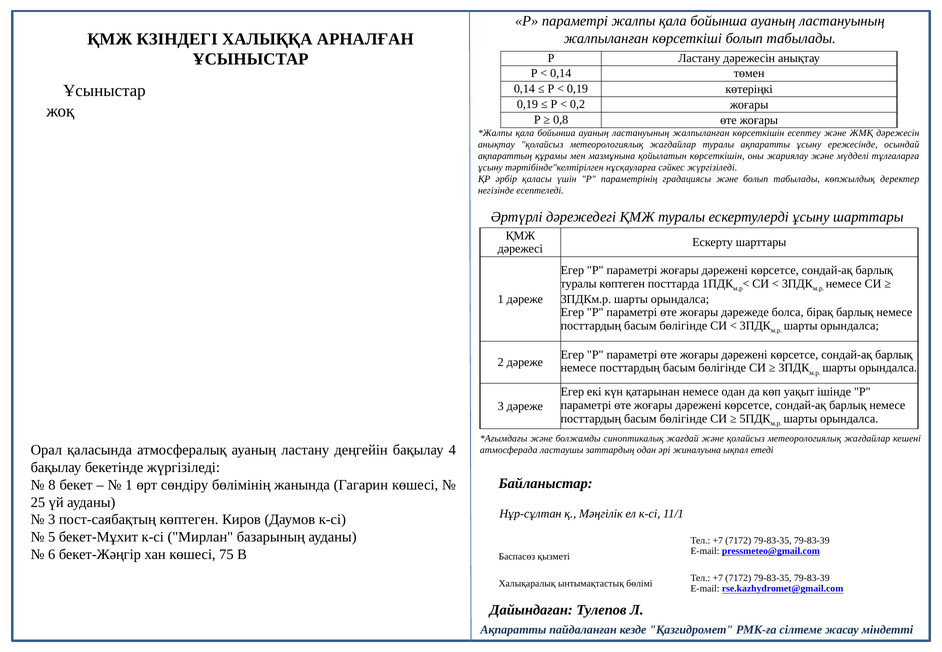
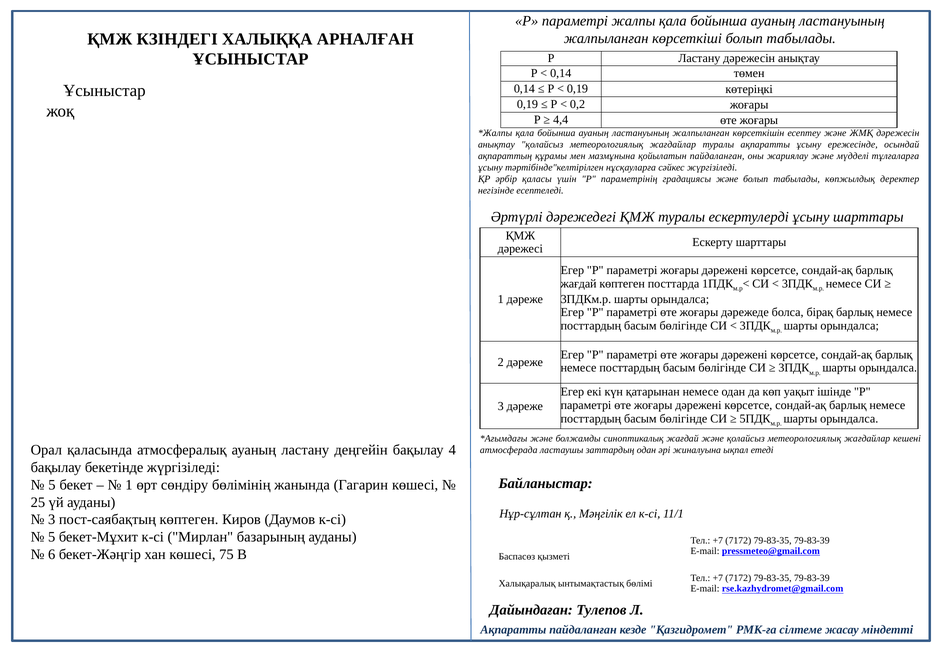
0,8: 0,8 -> 4,4 (561, 120)
қойылатын көрсеткішін: көрсеткішін -> пайдаланған (717, 156)
туралы: туралы -> жағдай (579, 284)
8: 8 -> 5 (52, 485)
